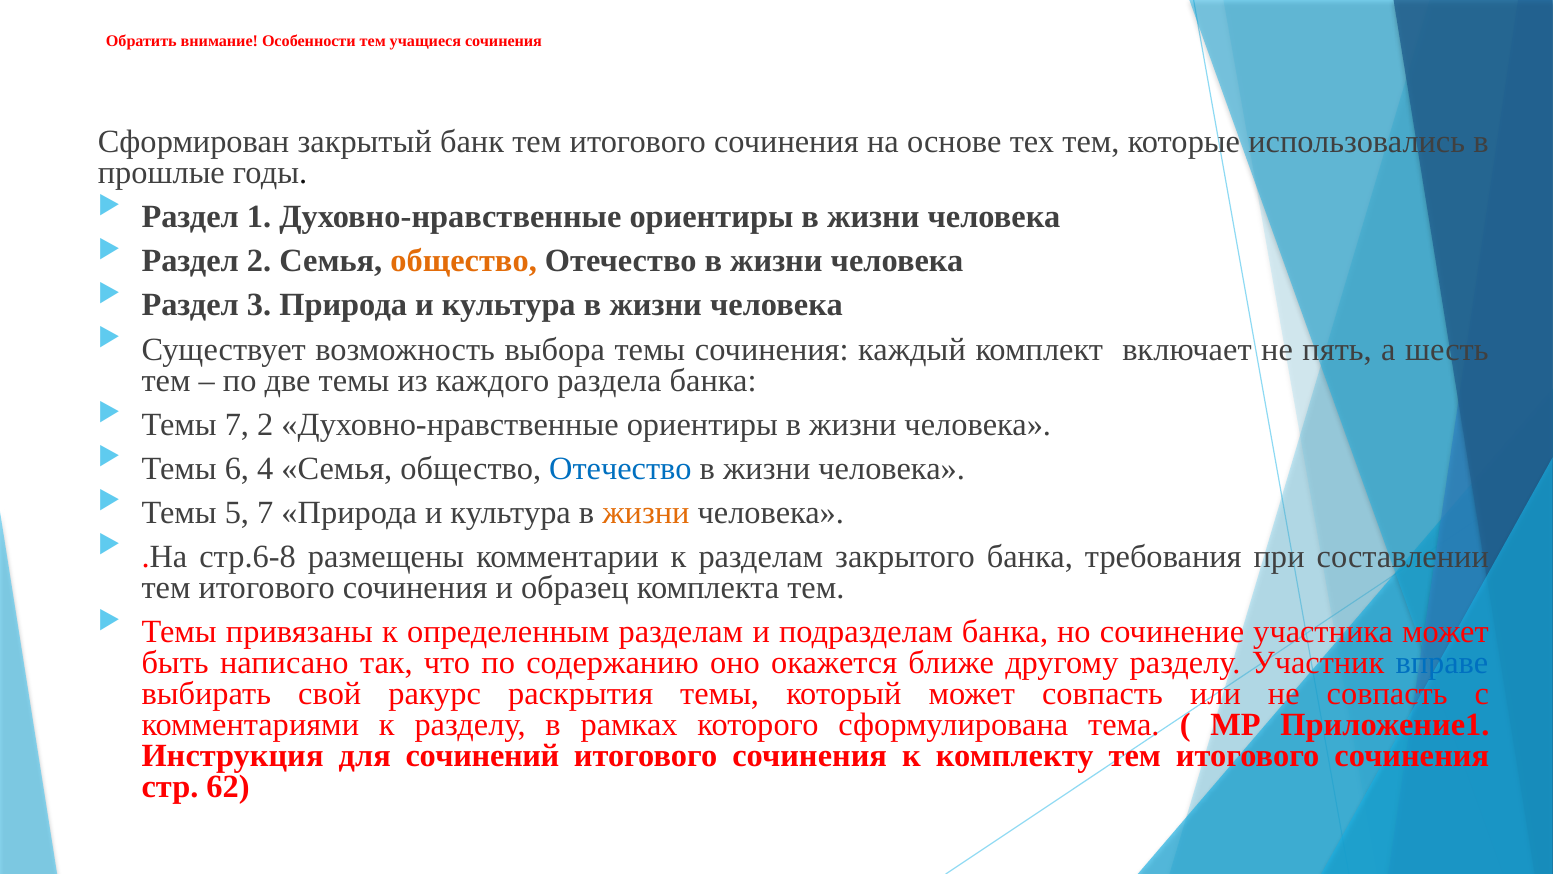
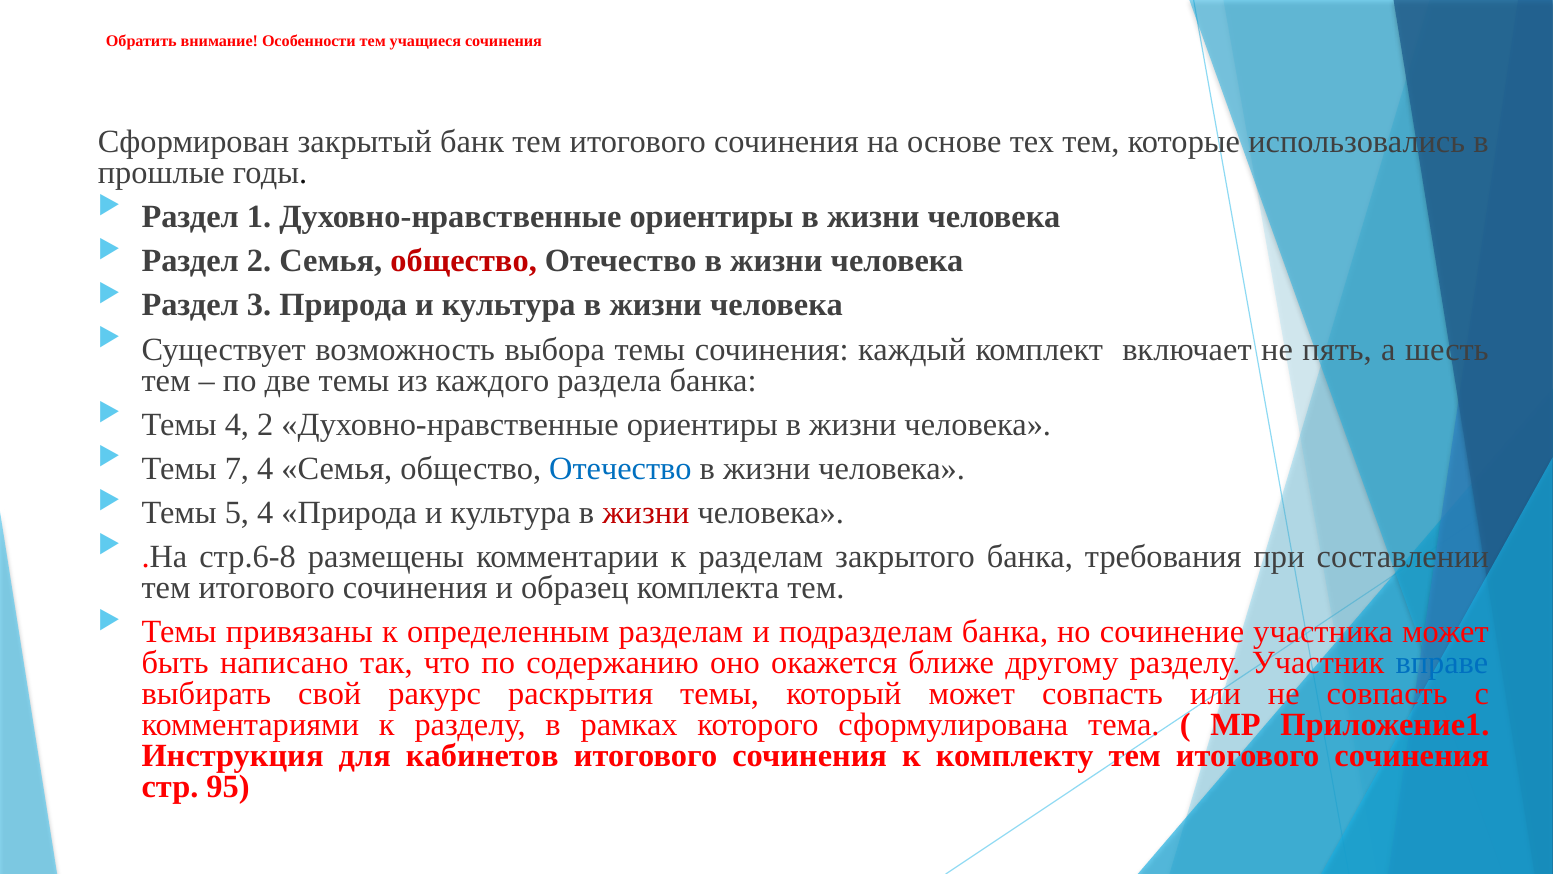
общество colour: orange -> red (464, 261)
Темы 7: 7 -> 4 (237, 424)
6: 6 -> 7 (237, 468)
5 7: 7 -> 4 (265, 512)
жизни colour: orange -> red (646, 512)
сочинений: сочинений -> кабинетов (482, 756)
62: 62 -> 95 (228, 787)
